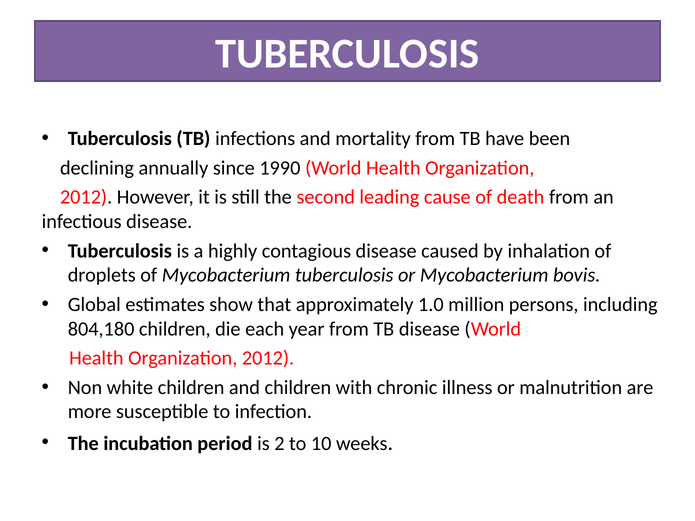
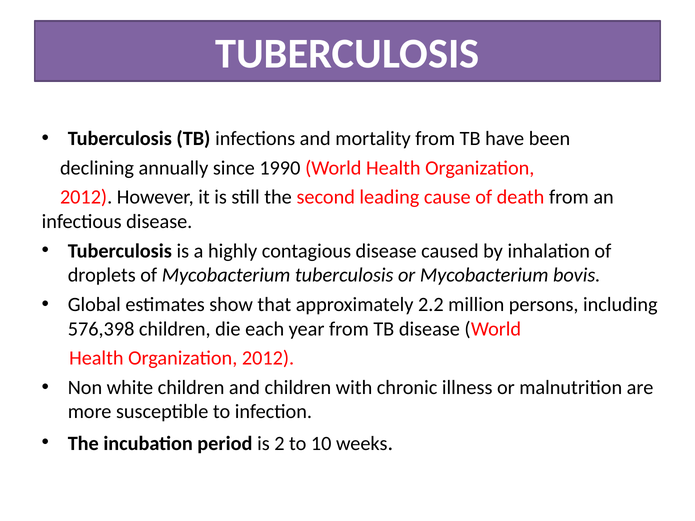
1.0: 1.0 -> 2.2 (431, 305)
804,180: 804,180 -> 576,398 (101, 329)
